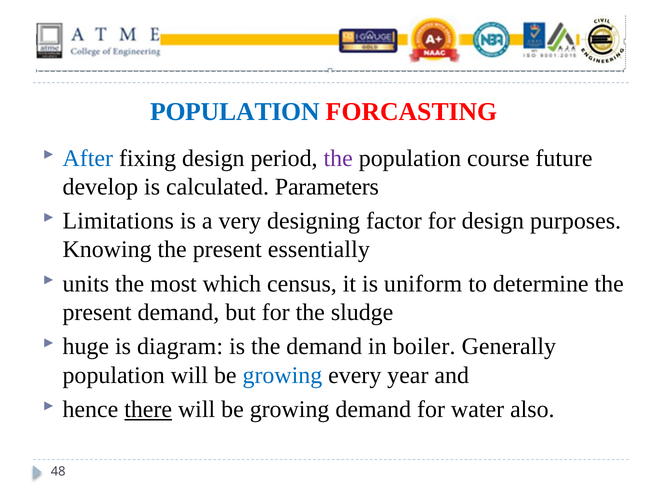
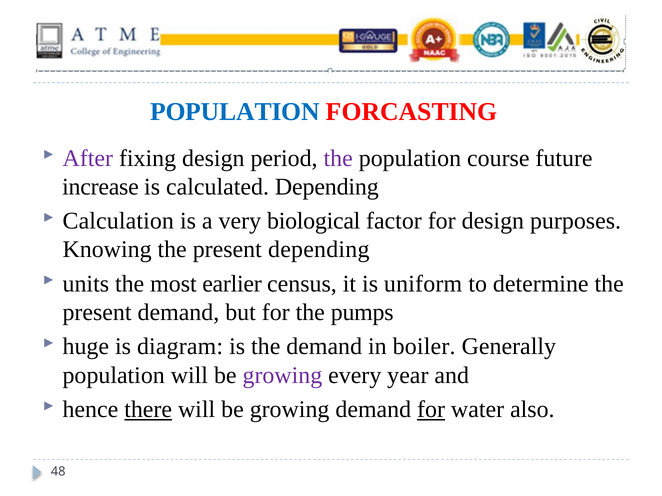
After colour: blue -> purple (88, 158)
develop: develop -> increase (100, 187)
calculated Parameters: Parameters -> Depending (327, 187)
Limitations: Limitations -> Calculation (118, 221)
designing: designing -> biological (314, 221)
present essentially: essentially -> depending (319, 250)
which: which -> earlier (232, 284)
sludge: sludge -> pumps (362, 313)
growing colour: blue -> purple (282, 376)
for underline: none -> present (431, 410)
